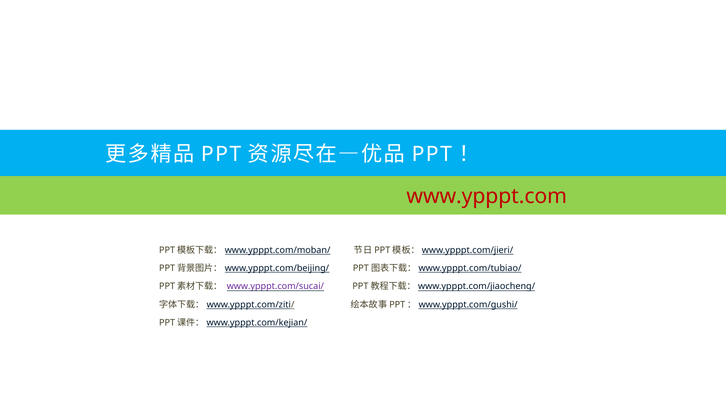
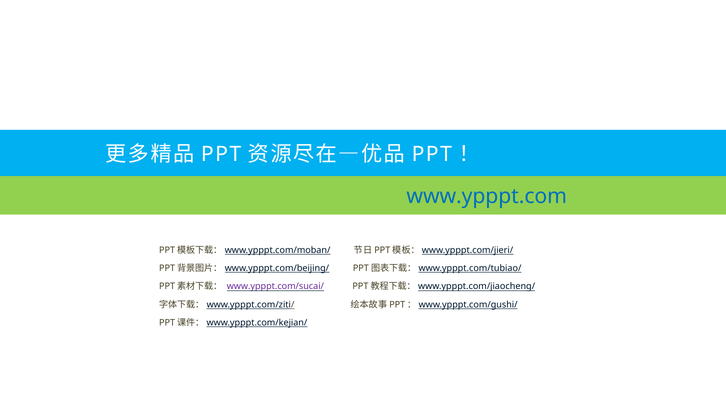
www.ypppt.com colour: red -> blue (487, 197)
